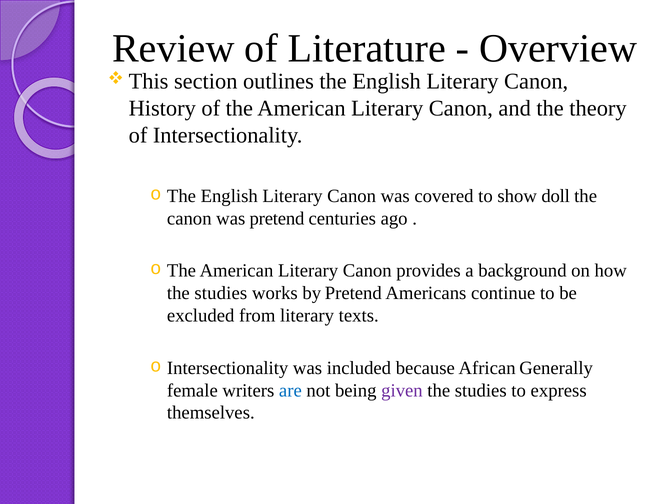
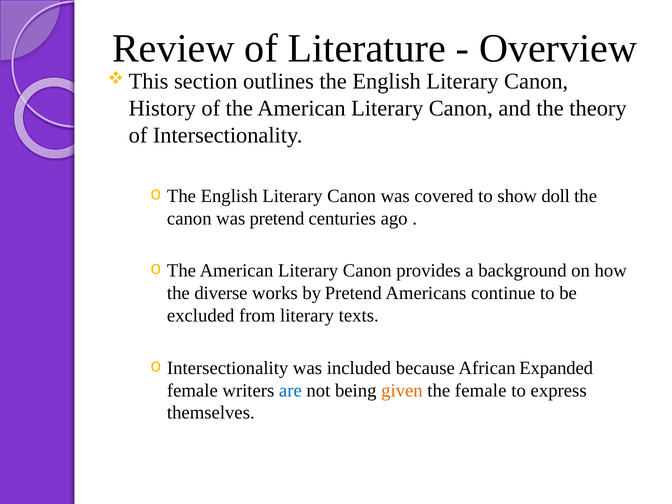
studies: studies -> diverse (221, 293)
Generally: Generally -> Expanded (556, 368)
given colour: purple -> orange (402, 390)
studies: studies -> female (481, 390)
